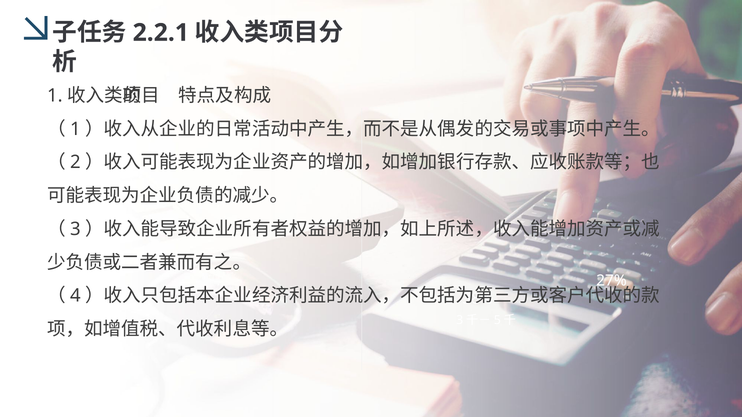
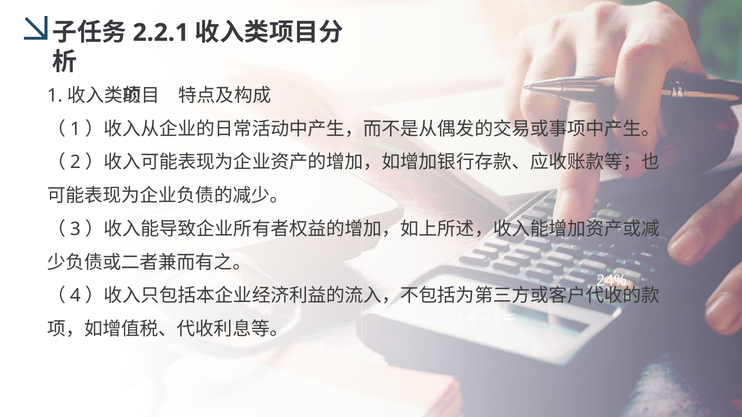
27%: 27% -> 24% (611, 281)
